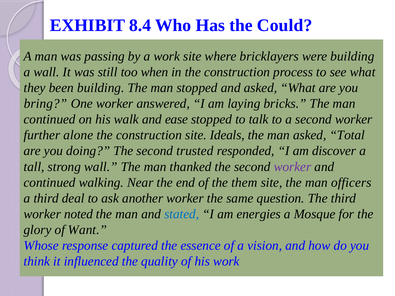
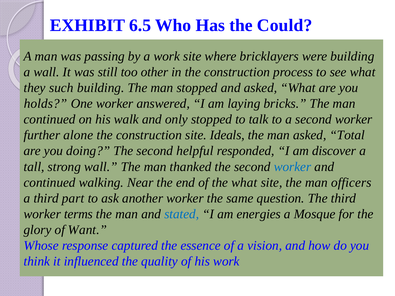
8.4: 8.4 -> 6.5 (140, 25)
when: when -> other (155, 72)
been: been -> such (61, 88)
bring: bring -> holds (46, 104)
ease: ease -> only (176, 119)
trusted: trusted -> helpful (195, 151)
worker colour: purple -> blue (292, 167)
the them: them -> what (244, 183)
deal: deal -> part (73, 198)
noted: noted -> terms (78, 214)
